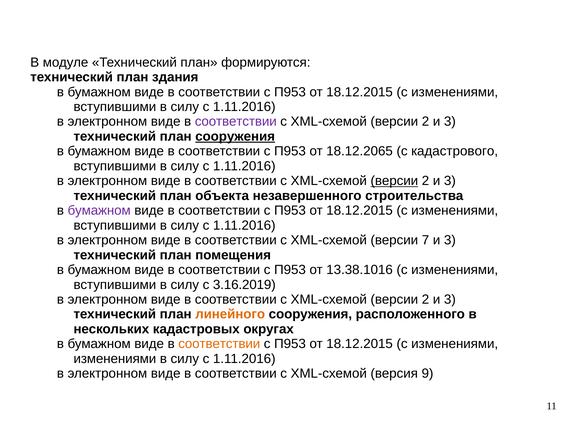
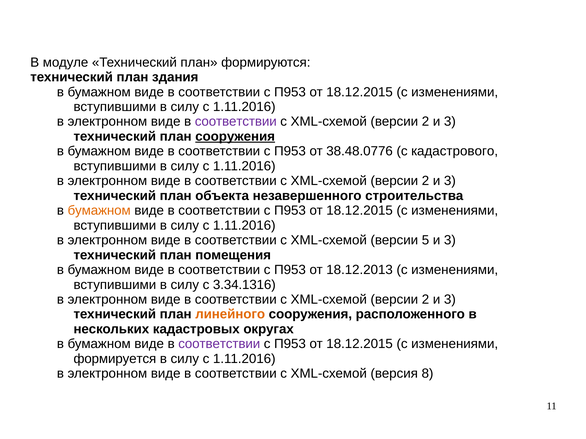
18.12.2065: 18.12.2065 -> 38.48.0776 (360, 151)
версии underline: present -> none (394, 181)
бумажном colour: purple -> orange (99, 211)
7: 7 -> 5 (425, 240)
13.38.1016: 13.38.1016 -> 18.12.2013 (360, 270)
3.16.2019: 3.16.2019 -> 3.34.1316 (244, 285)
соответствии colour: orange -> purple (219, 344)
изменениями: изменениями -> формируется (115, 359)
9: 9 -> 8 (427, 374)
